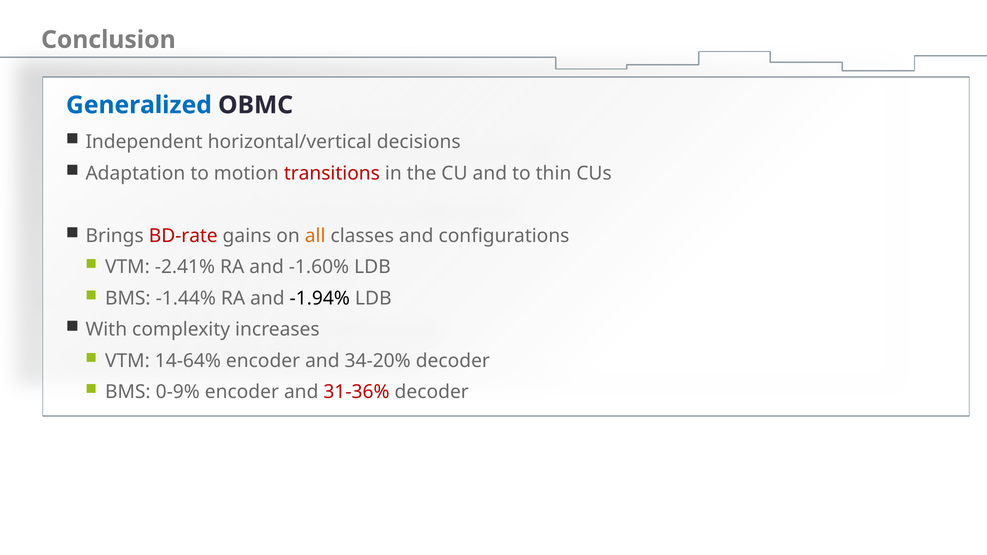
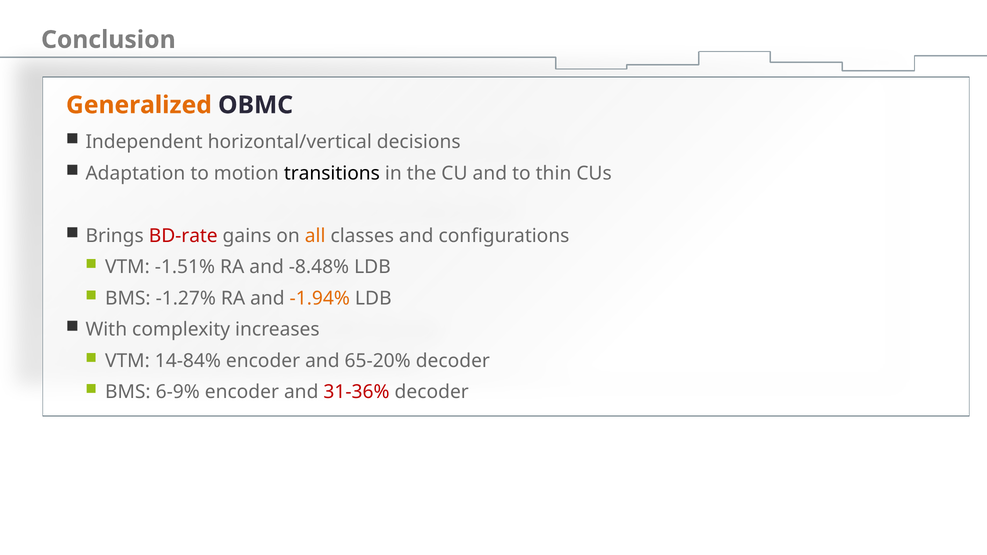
Generalized colour: blue -> orange (139, 105)
transitions colour: red -> black (332, 173)
-2.41%: -2.41% -> -1.51% (185, 267)
-1.60%: -1.60% -> -8.48% (319, 267)
-1.44%: -1.44% -> -1.27% (186, 298)
-1.94% colour: black -> orange (320, 298)
14-64%: 14-64% -> 14-84% (188, 361)
34-20%: 34-20% -> 65-20% (378, 361)
0-9%: 0-9% -> 6-9% (178, 392)
